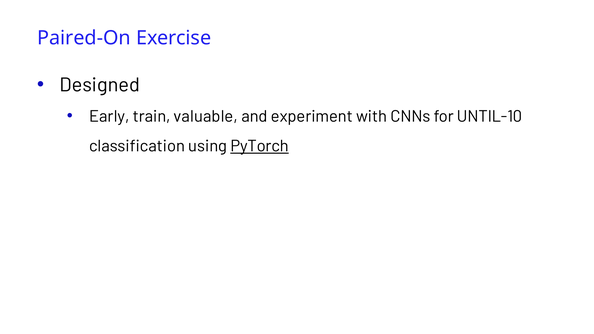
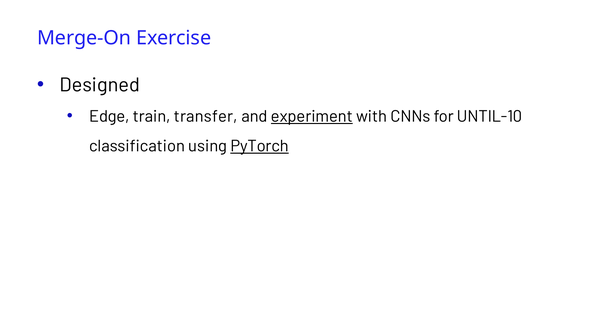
Paired-On: Paired-On -> Merge-On (84, 38)
Early: Early -> Edge (109, 116)
valuable: valuable -> transfer (206, 116)
experiment underline: none -> present (312, 116)
